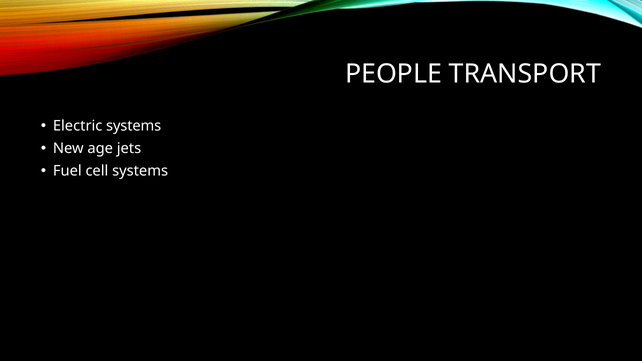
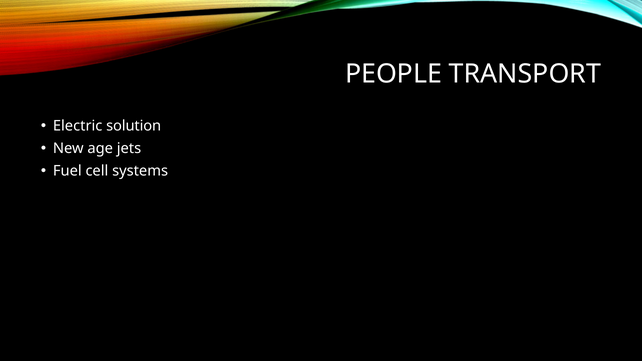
Electric systems: systems -> solution (134, 126)
